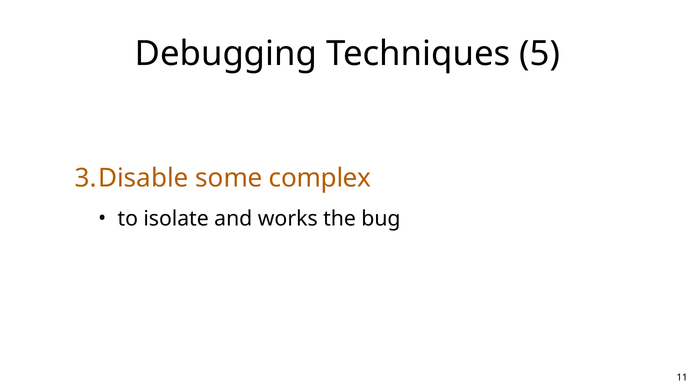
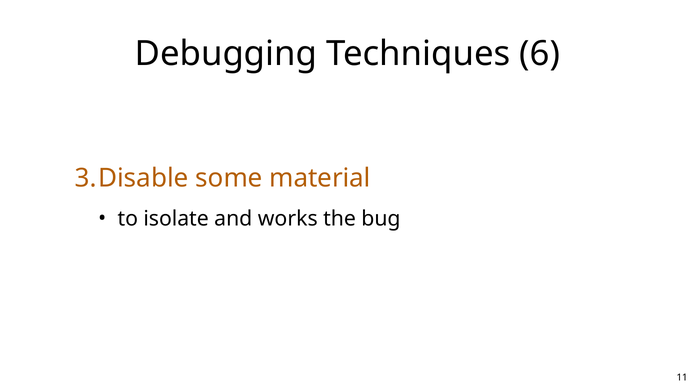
5: 5 -> 6 (540, 54)
complex: complex -> material (320, 178)
